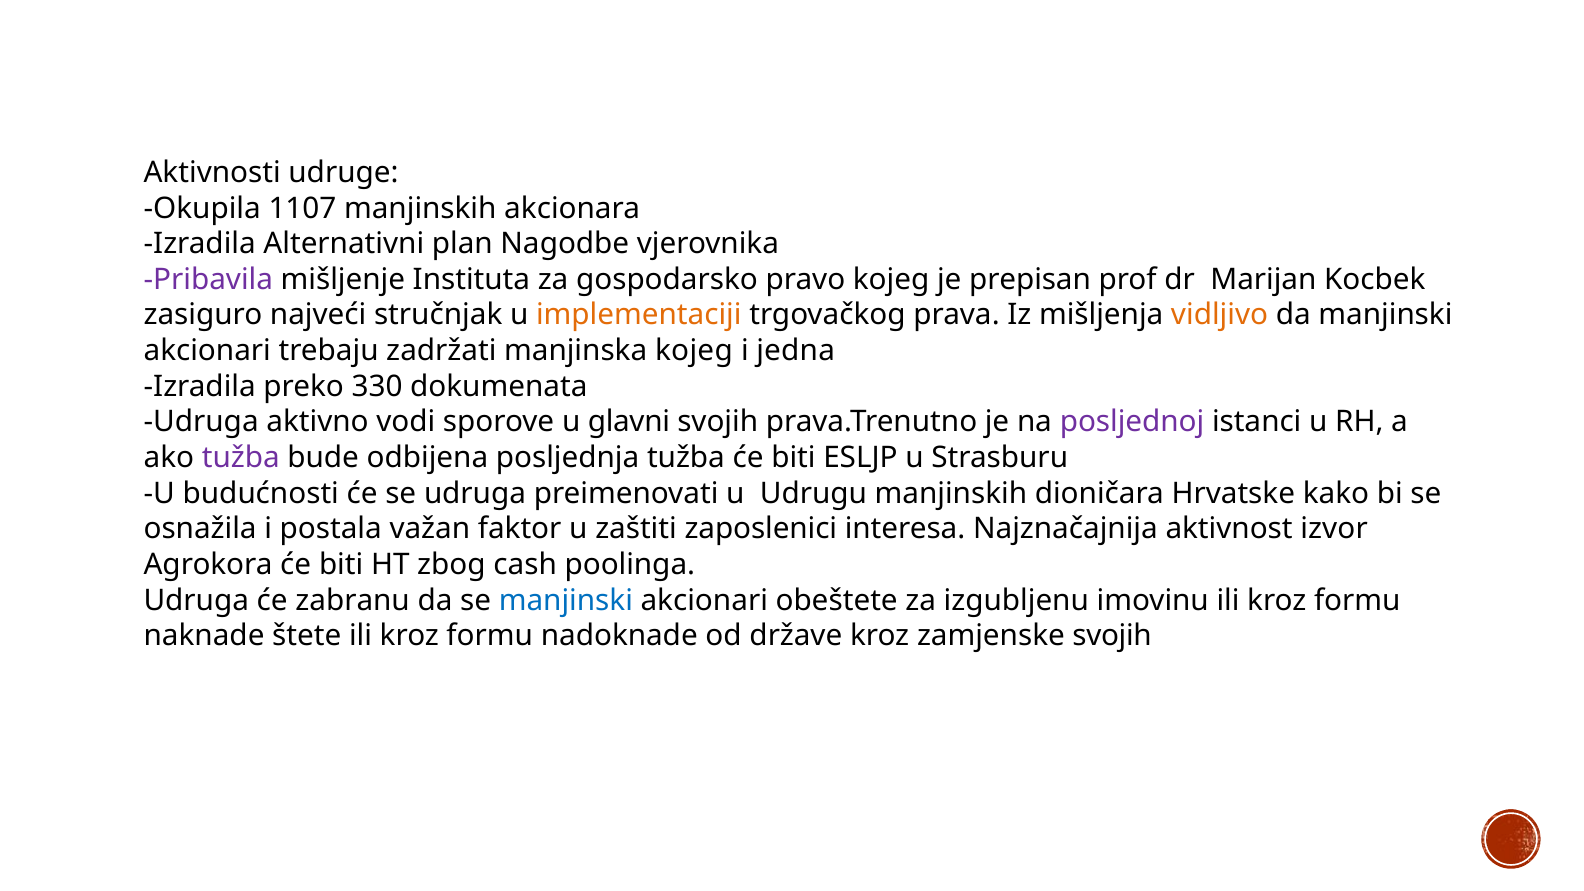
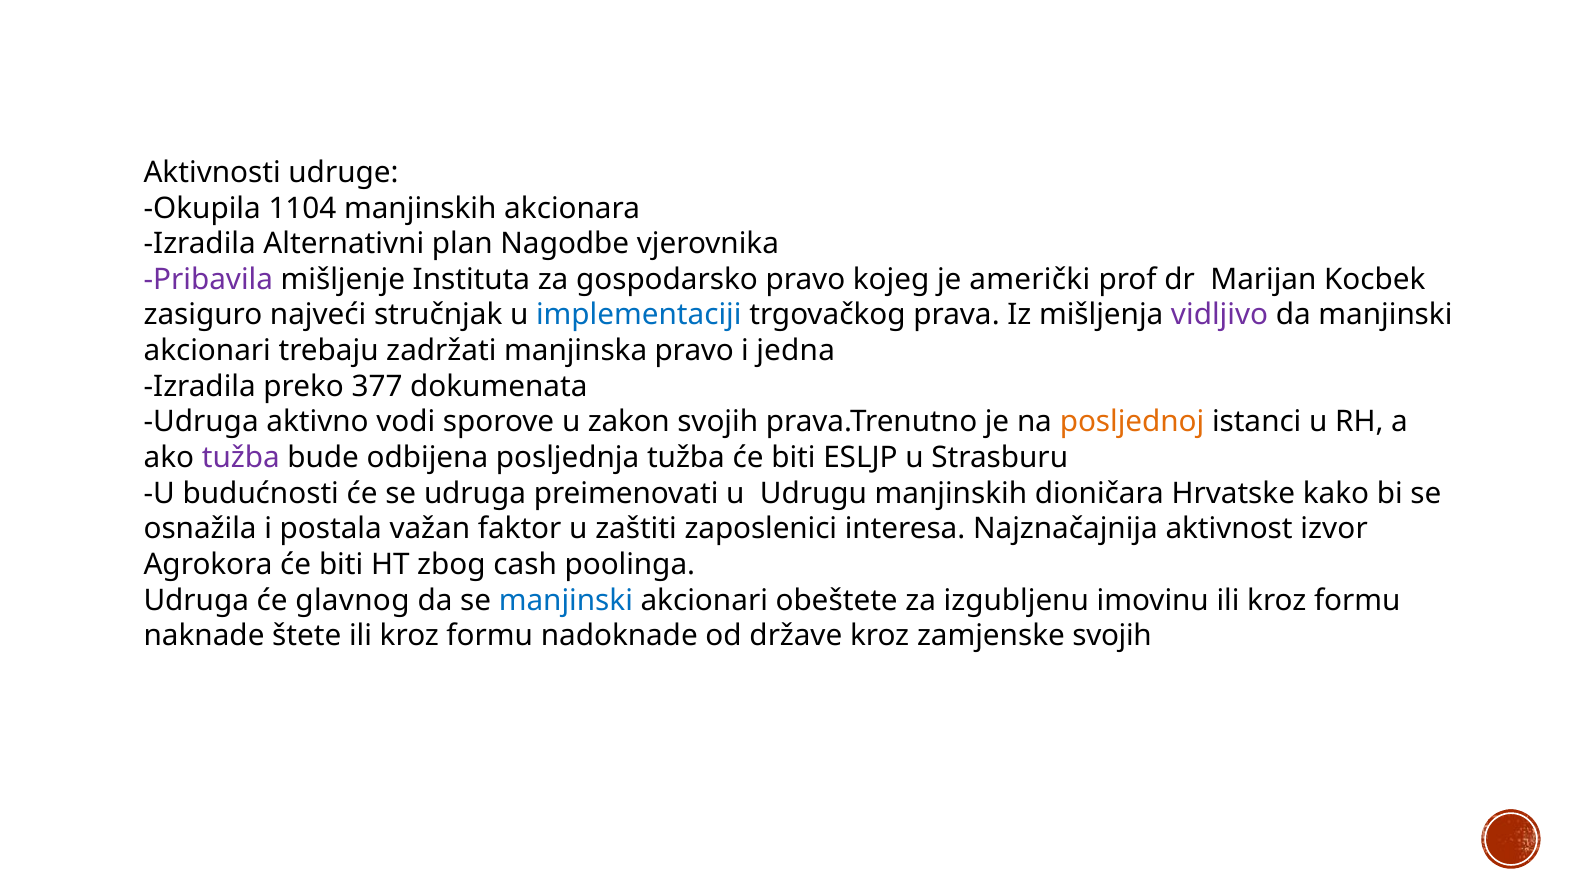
1107: 1107 -> 1104 (302, 208)
prepisan: prepisan -> američki (1030, 279)
implementaciji colour: orange -> blue (639, 315)
vidljivo colour: orange -> purple (1220, 315)
manjinska kojeg: kojeg -> pravo (694, 351)
330: 330 -> 377 (377, 386)
glavni: glavni -> zakon (629, 422)
posljednoj colour: purple -> orange (1132, 422)
zabranu: zabranu -> glavnog (352, 600)
